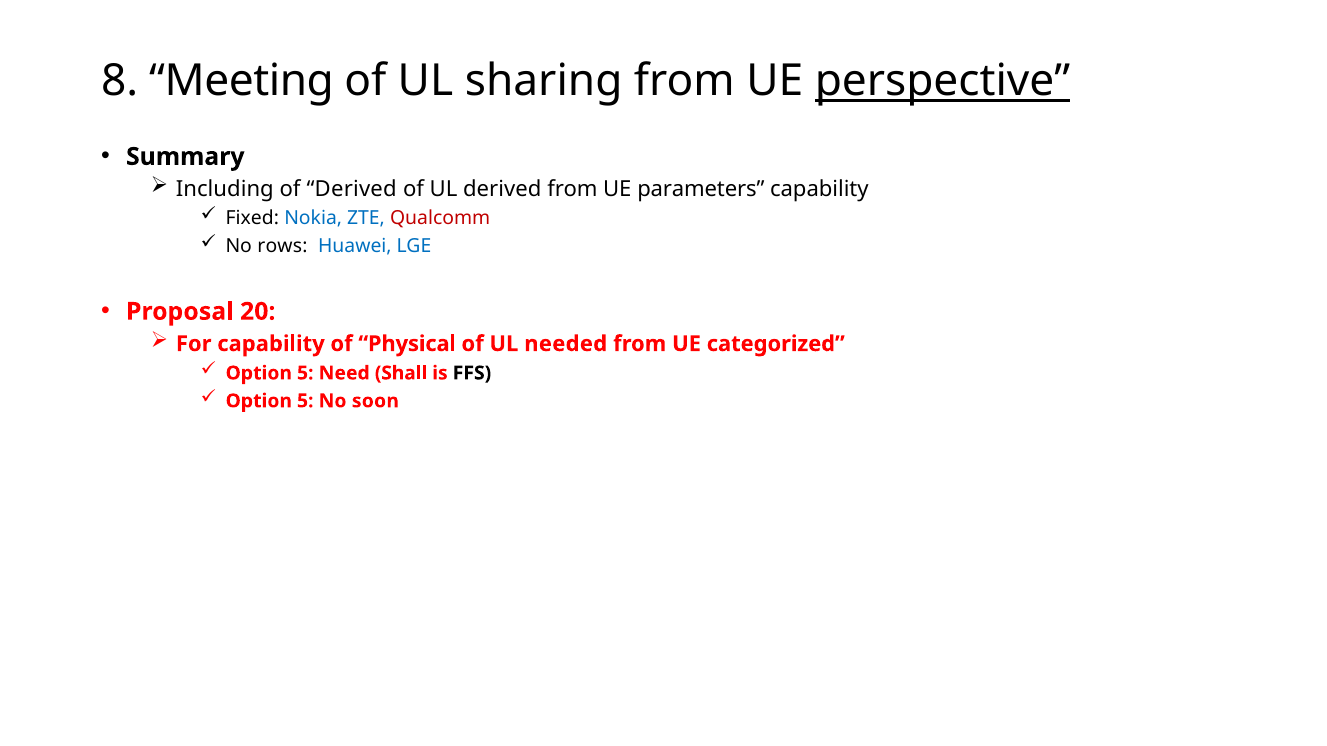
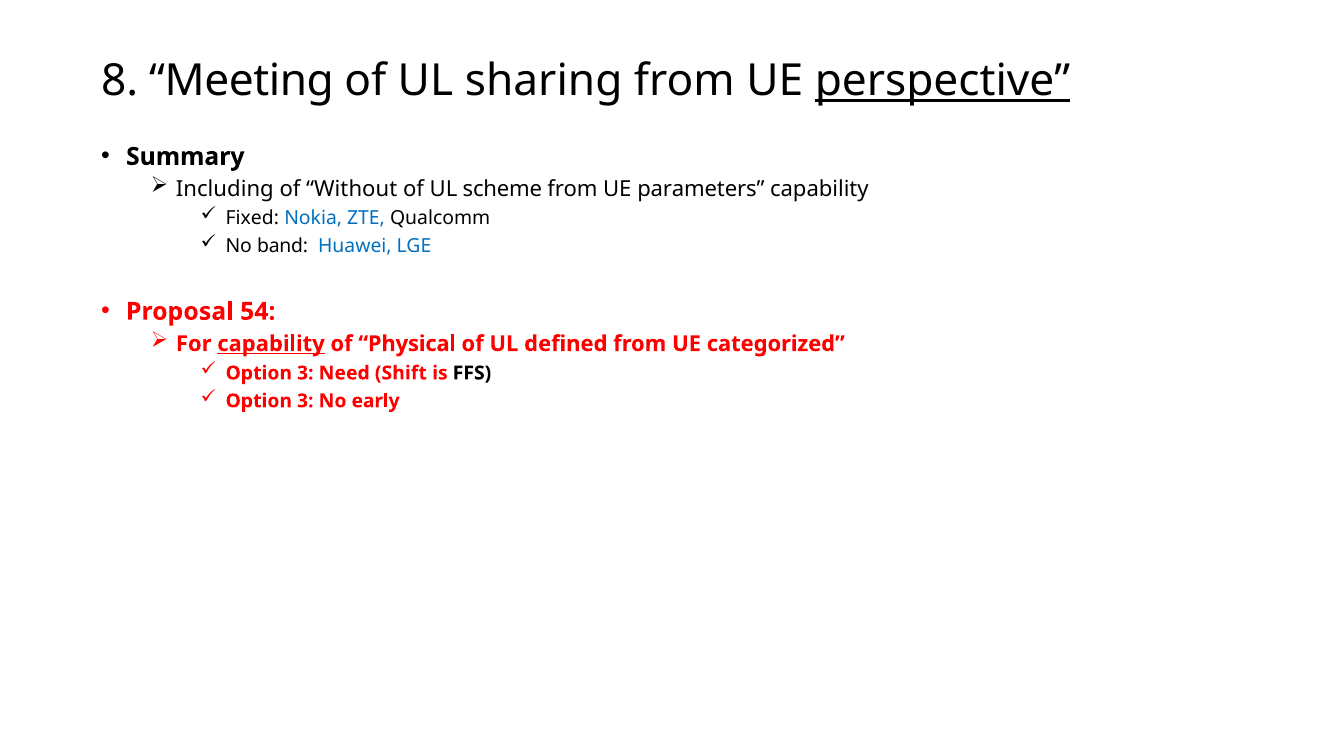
of Derived: Derived -> Without (352, 189)
UL derived: derived -> scheme (502, 189)
Qualcomm colour: red -> black (440, 218)
rows: rows -> band (283, 246)
20: 20 -> 54 (258, 312)
capability underline: none -> present (271, 344)
needed: needed -> defined (566, 344)
5: 5 -> 3 (305, 373)
Shall: Shall -> Shift (401, 373)
5: 5 -> 3 (305, 401)
soon: soon -> early (376, 401)
